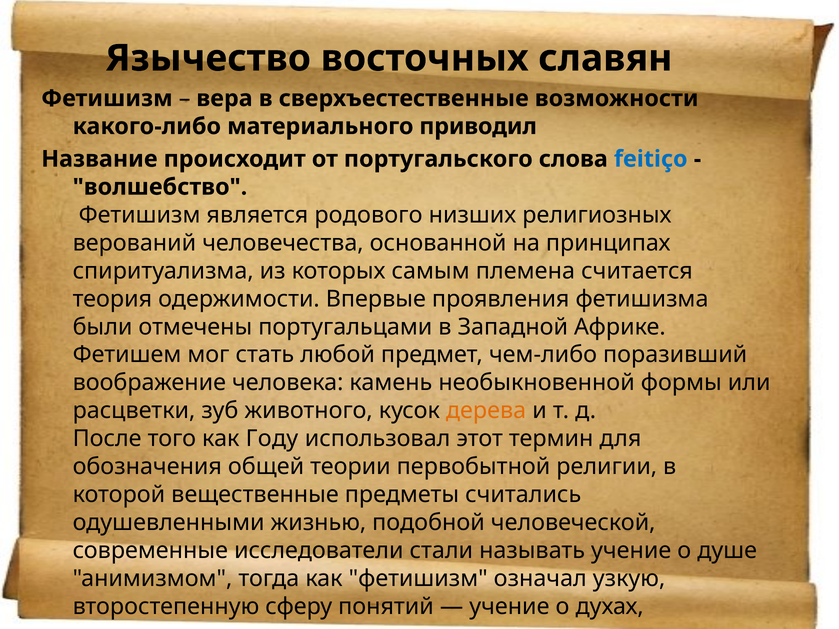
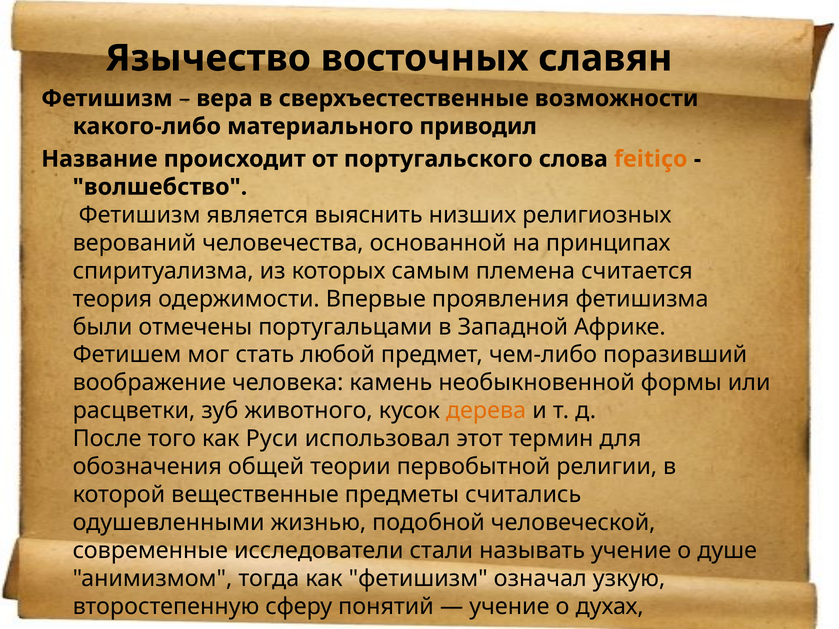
feitiço colour: blue -> orange (651, 159)
родового: родового -> выяснить (369, 215)
Году: Году -> Руси (272, 439)
